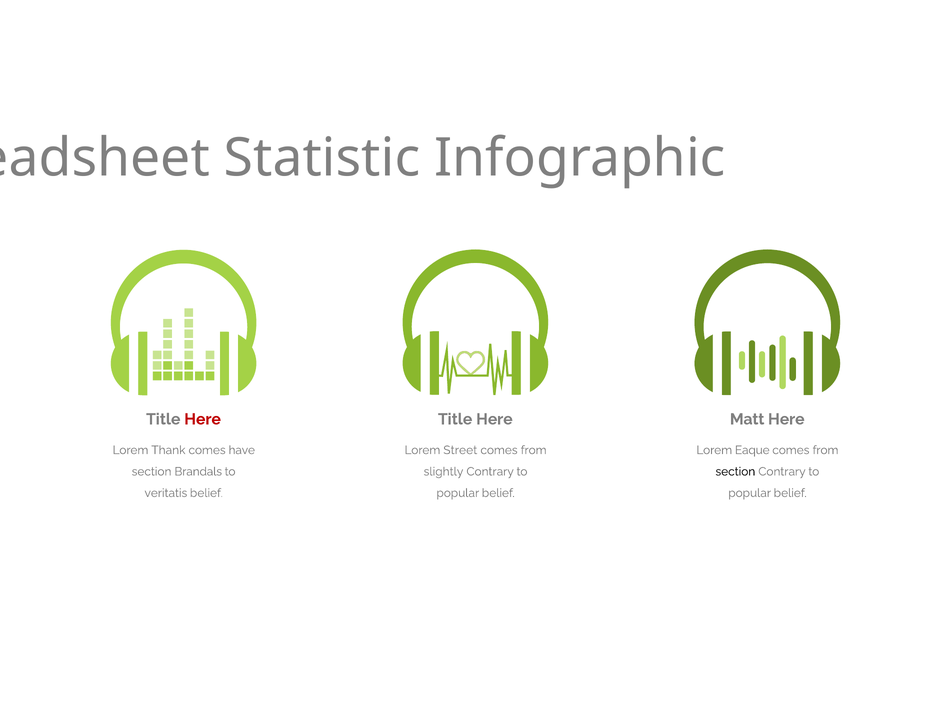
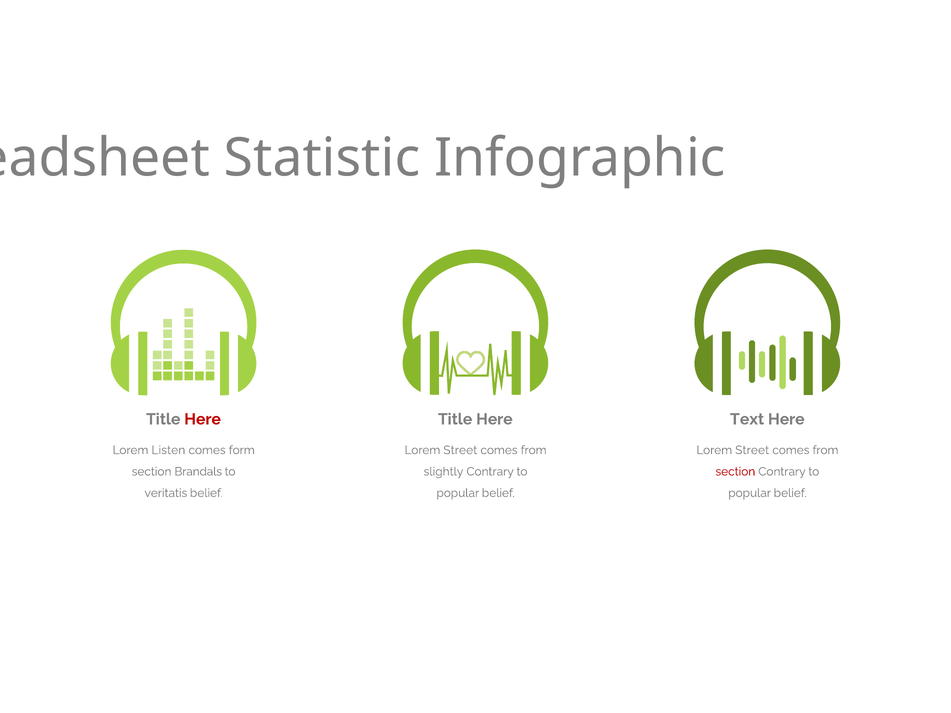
Matt: Matt -> Text (747, 419)
Thank: Thank -> Listen (168, 450)
have: have -> form (242, 450)
Eaque: Eaque -> Street (752, 450)
section colour: black -> red (735, 472)
